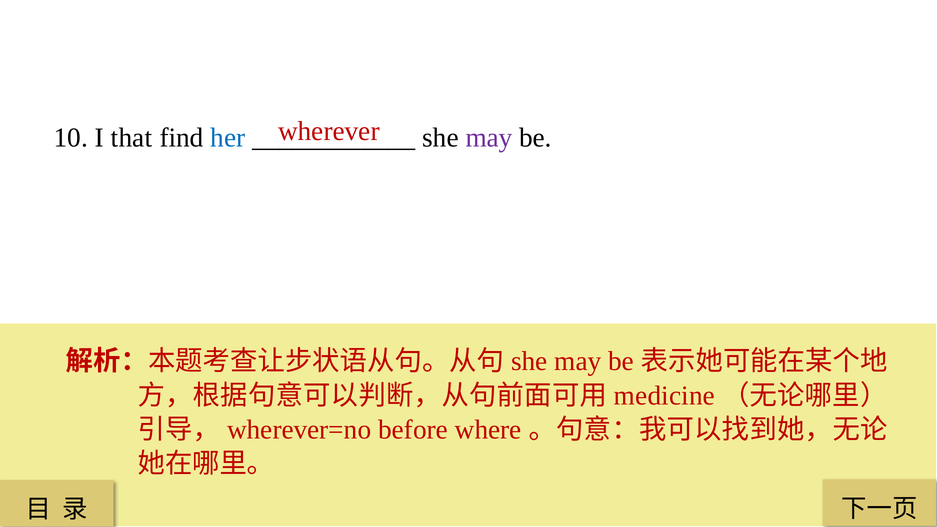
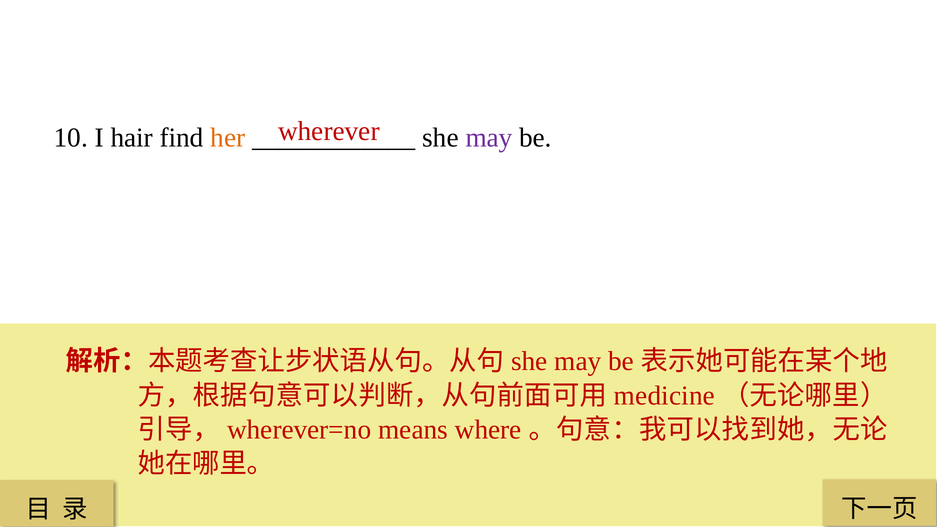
that: that -> hair (132, 138)
her colour: blue -> orange (228, 138)
before: before -> means (413, 430)
